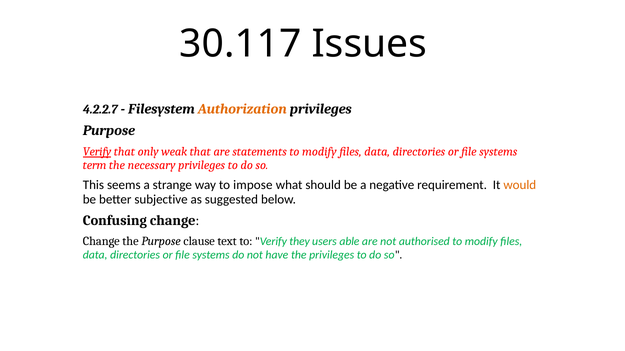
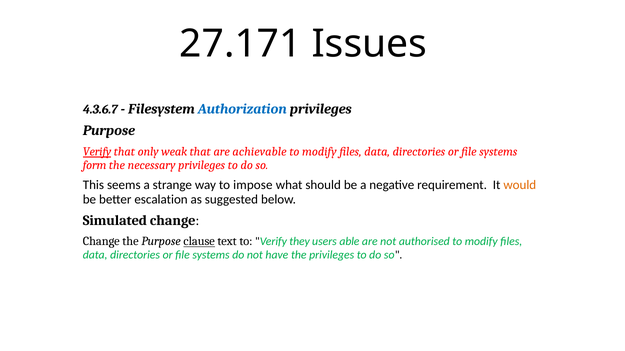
30.117: 30.117 -> 27.171 (240, 44)
4.2.2.7: 4.2.2.7 -> 4.3.6.7 (100, 109)
Authorization colour: orange -> blue (242, 109)
statements: statements -> achievable (260, 152)
term: term -> form (95, 165)
subjective: subjective -> escalation (161, 200)
Confusing: Confusing -> Simulated (115, 221)
clause underline: none -> present (199, 242)
